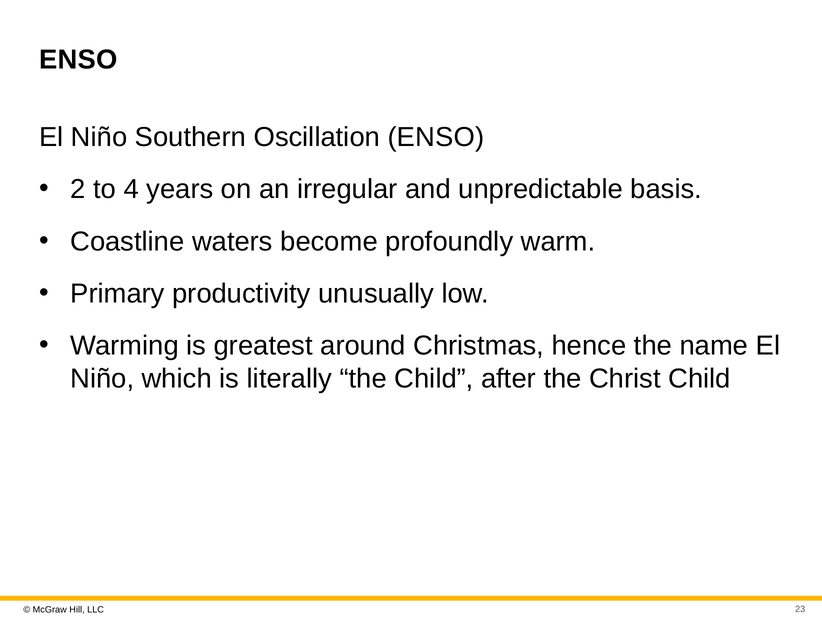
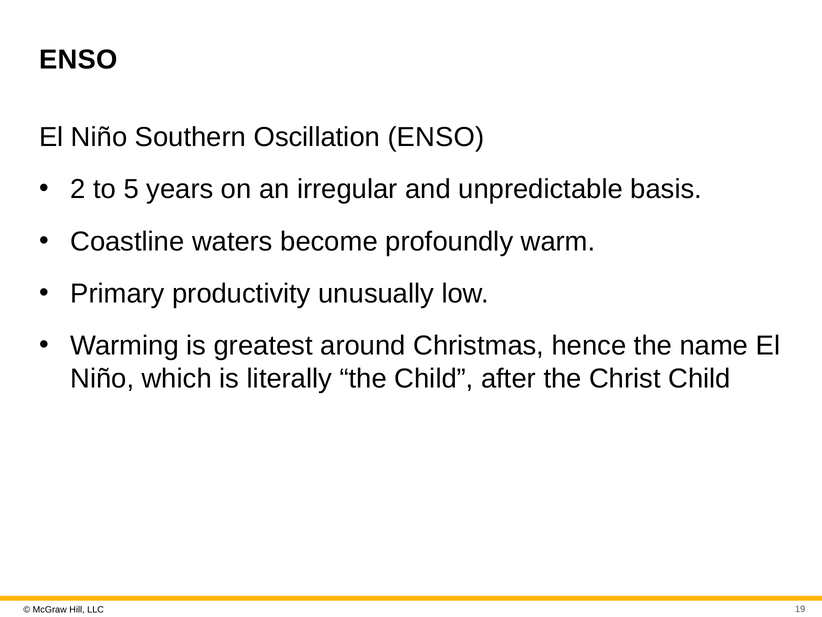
4: 4 -> 5 (131, 189)
23: 23 -> 19 (800, 609)
